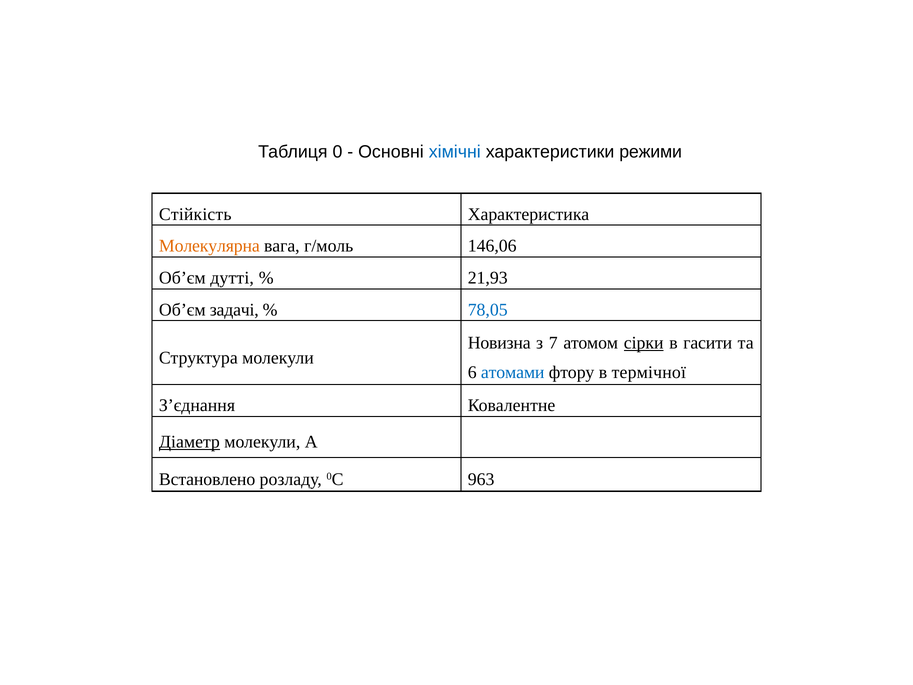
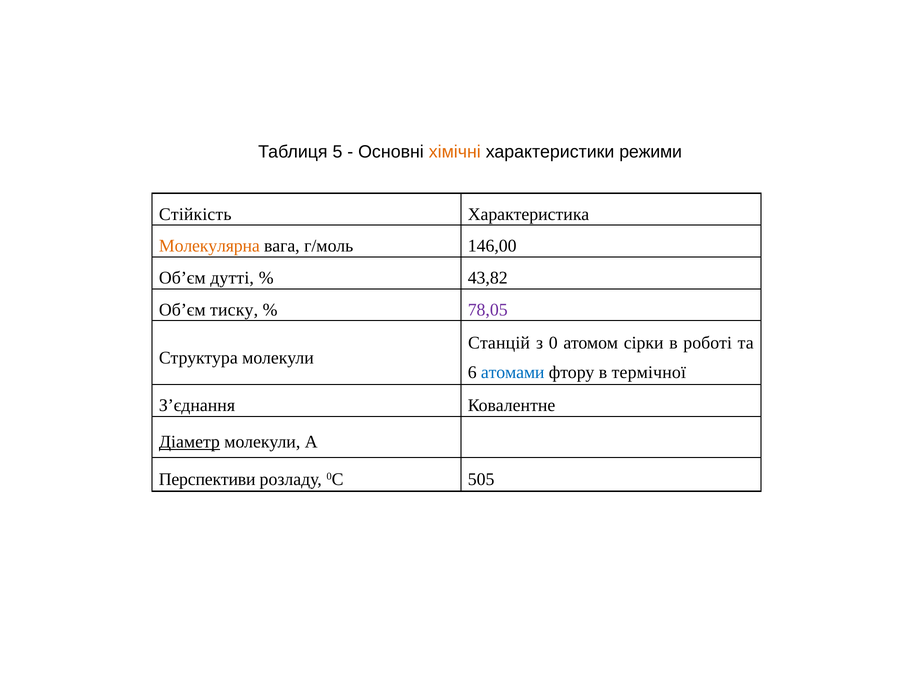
0: 0 -> 5 (338, 152)
хімічні colour: blue -> orange (455, 152)
146,06: 146,06 -> 146,00 (492, 246)
21,93: 21,93 -> 43,82 (488, 278)
задачі: задачі -> тиску (234, 310)
78,05 colour: blue -> purple (488, 310)
Новизна: Новизна -> Станцій (499, 343)
7: 7 -> 0 (553, 343)
сірки underline: present -> none (644, 343)
гасити: гасити -> роботі (708, 343)
Встановлено: Встановлено -> Перспективи (207, 479)
963: 963 -> 505 (481, 479)
